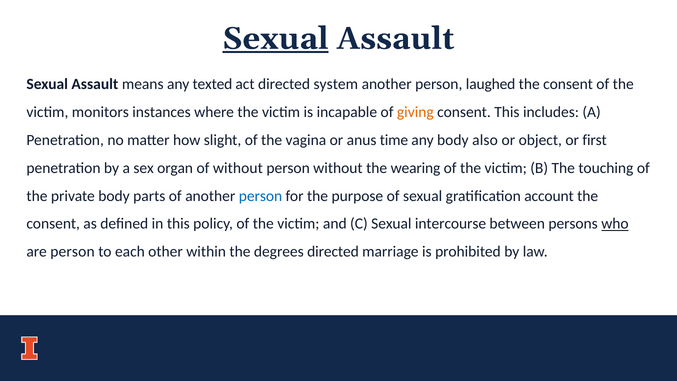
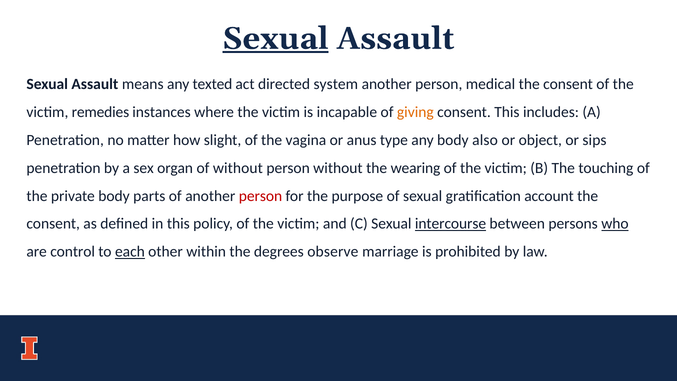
laughed: laughed -> medical (491, 84)
monitors: monitors -> remedies (100, 112)
time: time -> type (394, 140)
first: first -> sips (595, 140)
person colour: blue -> red (261, 196)
intercourse underline: none -> present (451, 224)
are person: person -> control (73, 252)
each underline: none -> present (130, 252)
degrees directed: directed -> observe (333, 252)
